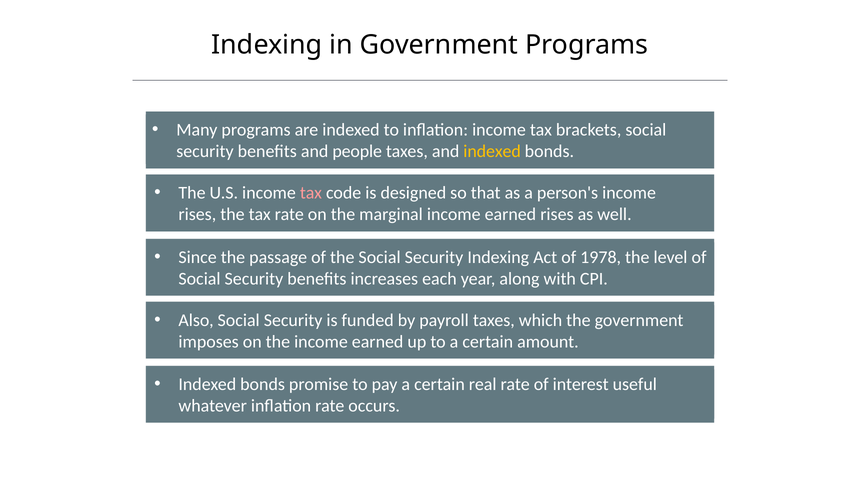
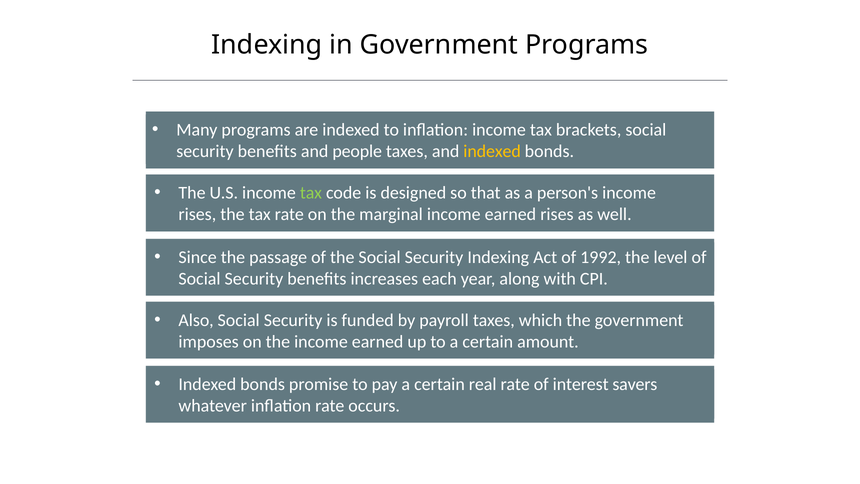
tax colour: pink -> light green (311, 193)
1978: 1978 -> 1992 (601, 257)
useful: useful -> savers (635, 384)
